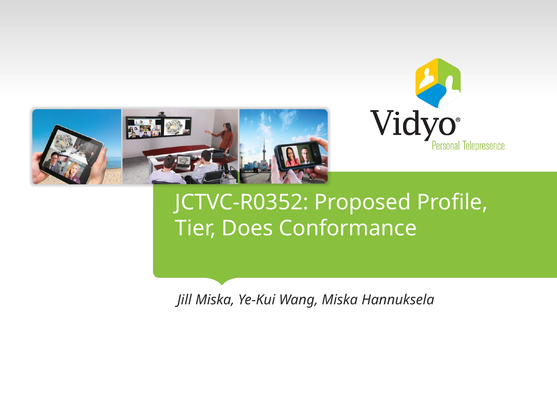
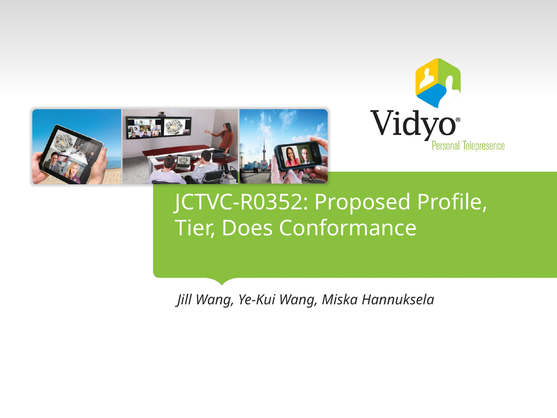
Jill Miska: Miska -> Wang (215, 300)
